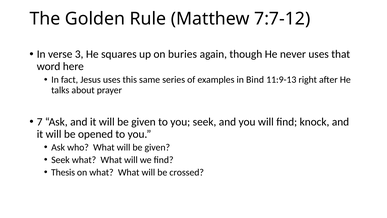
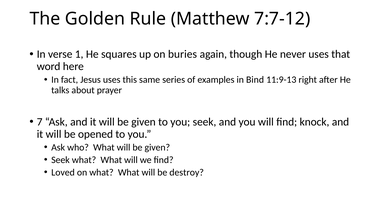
3: 3 -> 1 (79, 54)
Thesis: Thesis -> Loved (63, 172)
crossed: crossed -> destroy (187, 172)
